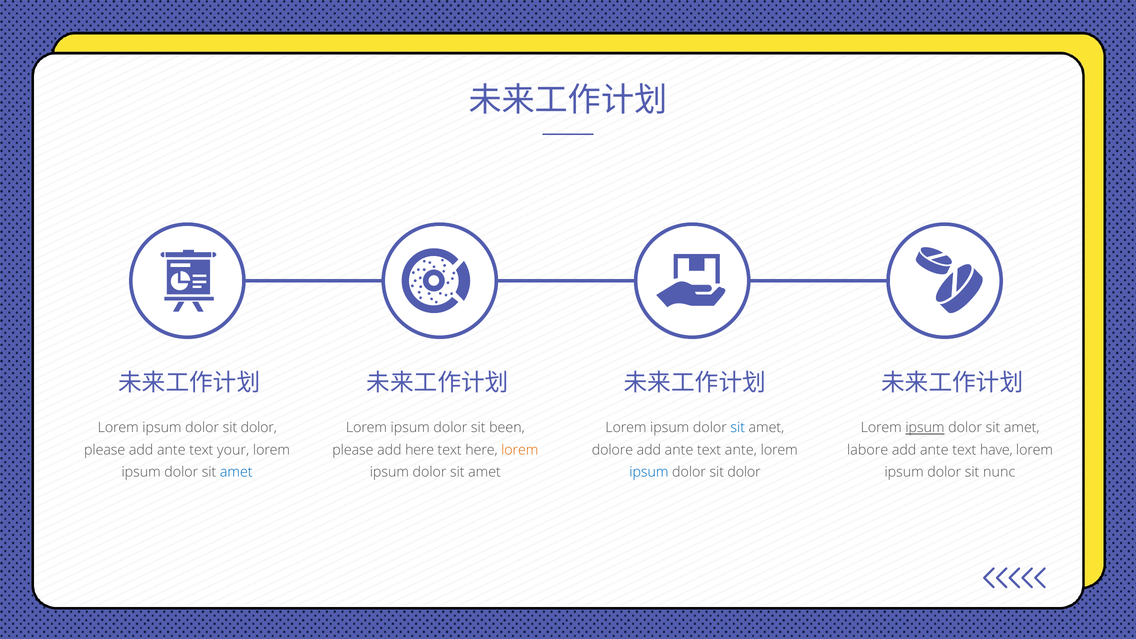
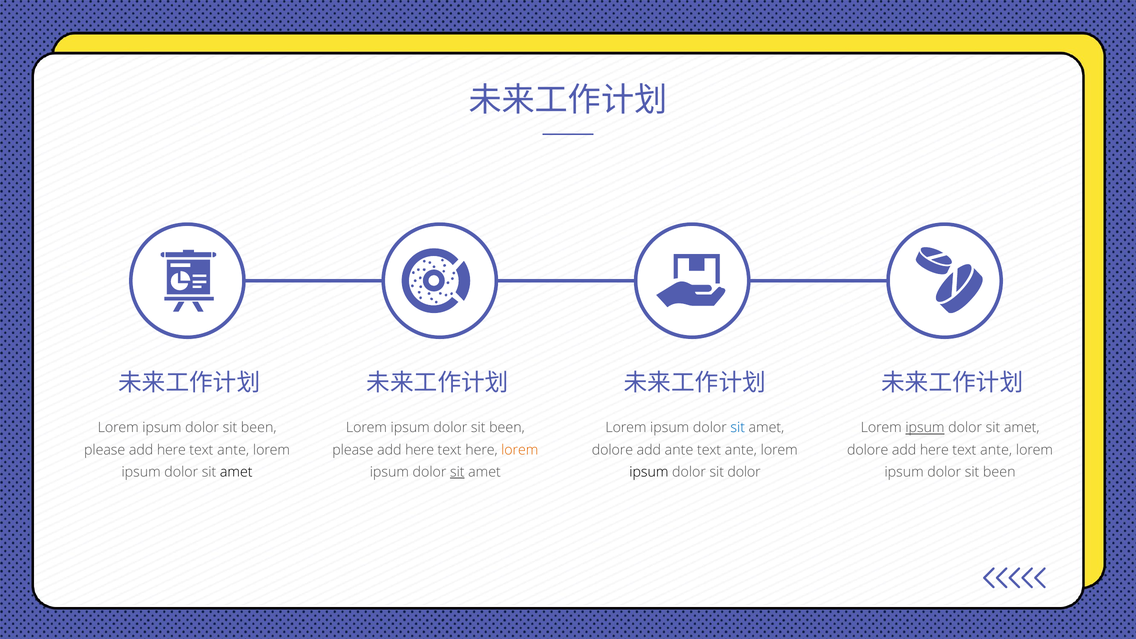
dolor: dolor -> been (259, 428)
ante: ante -> here (171, 450)
your: your -> ante (233, 450)
labore: labore -> dolore (868, 450)
ante: ante -> here (934, 450)
have: have -> ante (996, 450)
amet colour: blue -> black (236, 472)
sit underline: none -> present (457, 472)
ipsum colour: blue -> black (649, 472)
nunc: nunc -> been (999, 472)
